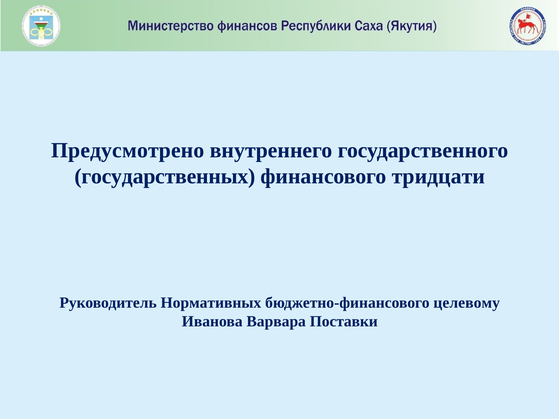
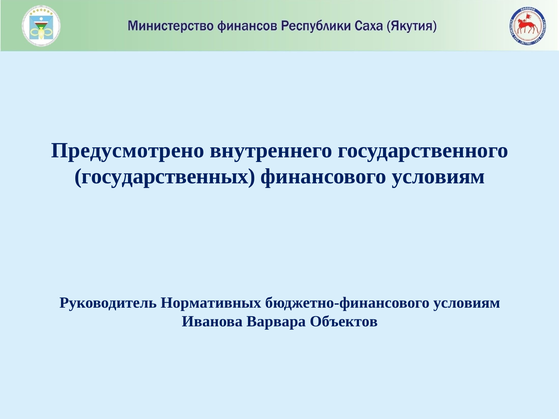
финансового тридцати: тридцати -> условиям (439, 177)
бюджетно-финансового целевому: целевому -> условиям (467, 303)
Поставки: Поставки -> Объектов (344, 322)
